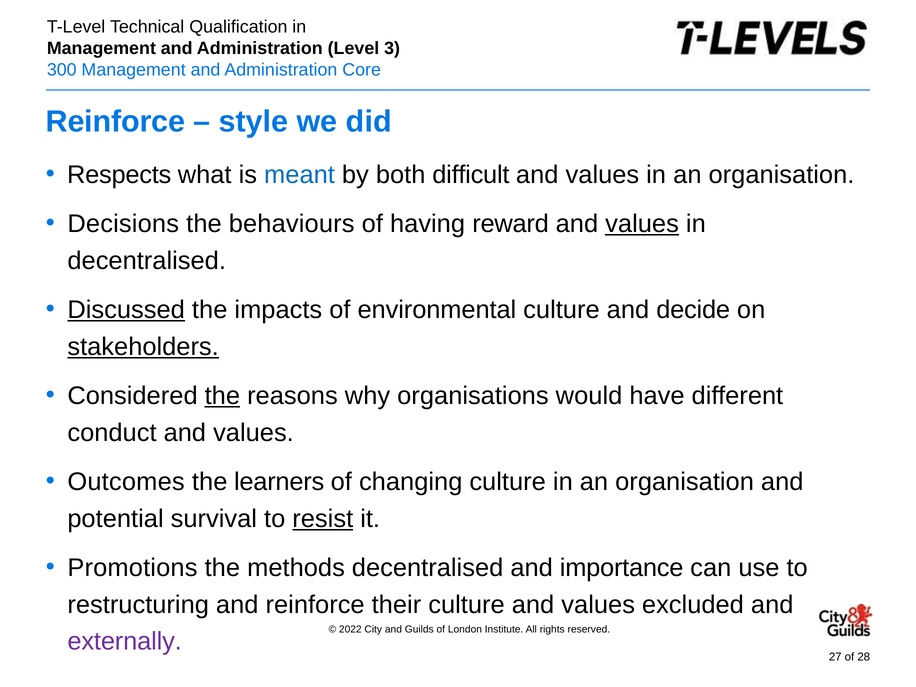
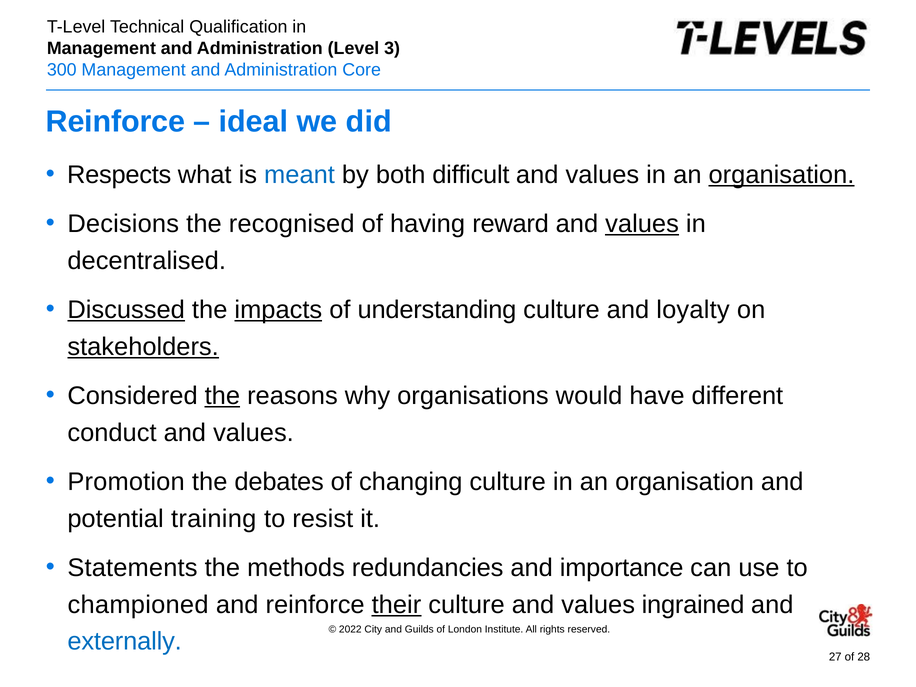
style: style -> ideal (253, 121)
organisation underline: none -> present (781, 175)
behaviours: behaviours -> recognised (292, 224)
impacts underline: none -> present (278, 310)
environmental: environmental -> understanding (437, 310)
decide: decide -> loyalty (693, 310)
Outcomes: Outcomes -> Promotion (126, 482)
learners: learners -> debates (279, 482)
survival: survival -> training (214, 519)
resist underline: present -> none (323, 519)
Promotions: Promotions -> Statements (132, 568)
methods decentralised: decentralised -> redundancies (428, 568)
restructuring: restructuring -> championed (138, 605)
their underline: none -> present (396, 605)
excluded: excluded -> ingrained (693, 605)
externally colour: purple -> blue (125, 641)
